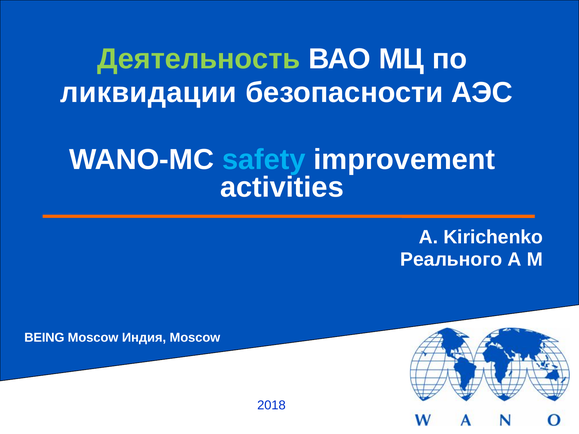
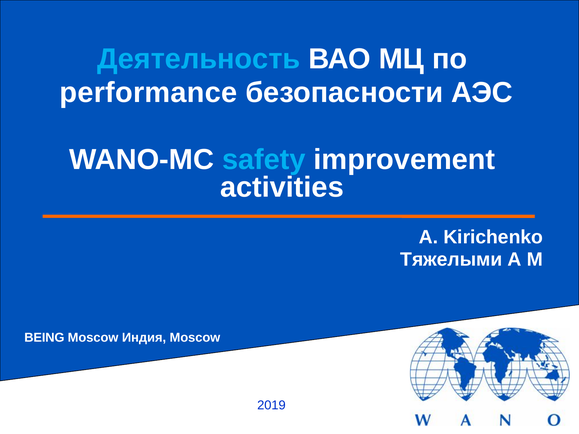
Деятельность colour: light green -> light blue (199, 59)
ликвидации: ликвидации -> performance (148, 93)
Реального: Реального -> Тяжелыми (451, 260)
2018: 2018 -> 2019 (271, 406)
